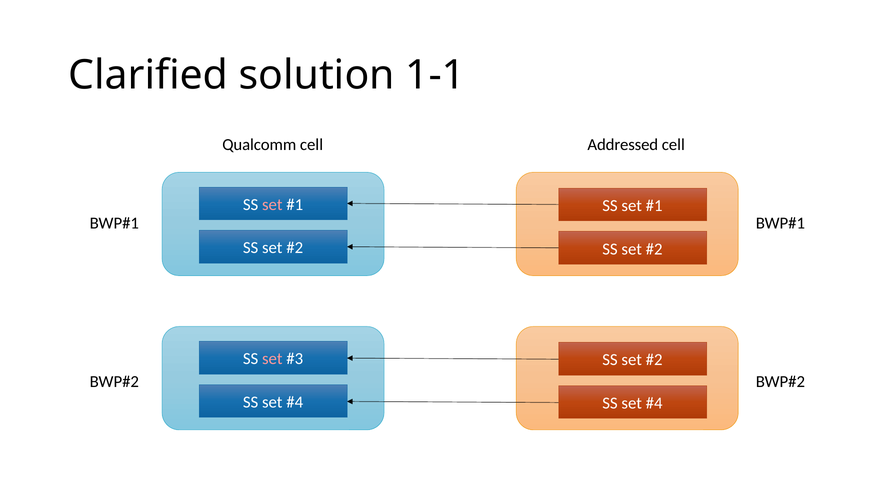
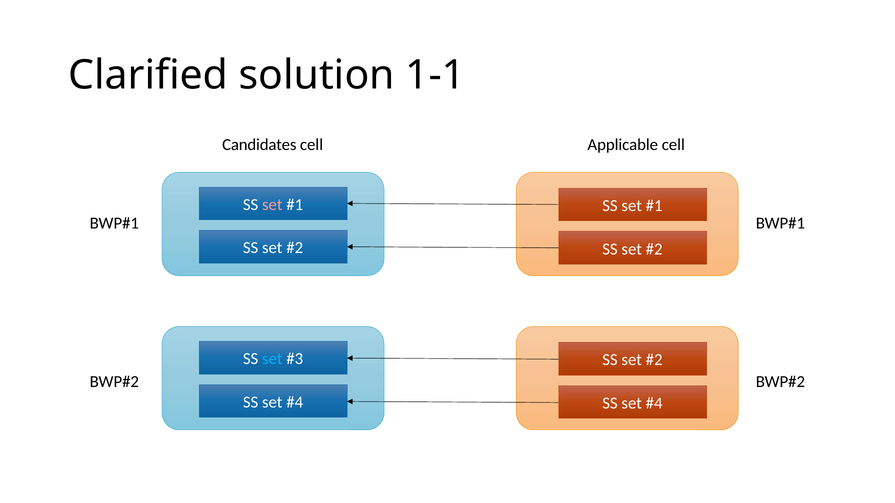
Qualcomm: Qualcomm -> Candidates (259, 145)
Addressed: Addressed -> Applicable (623, 145)
set colour: pink -> light blue (272, 359)
